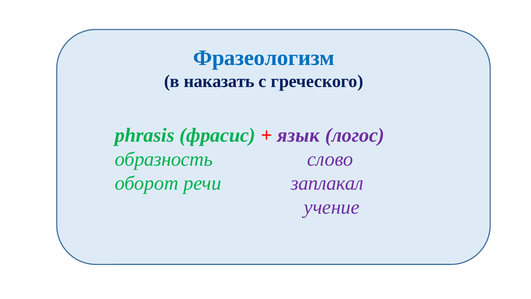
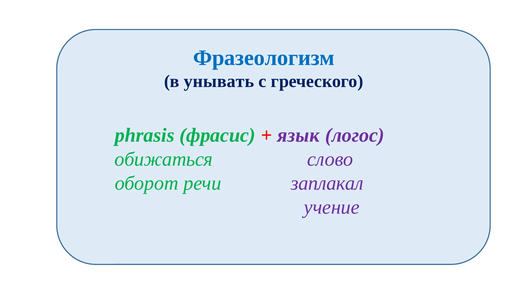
наказать: наказать -> унывать (219, 81)
образность: образность -> обижаться (164, 159)
